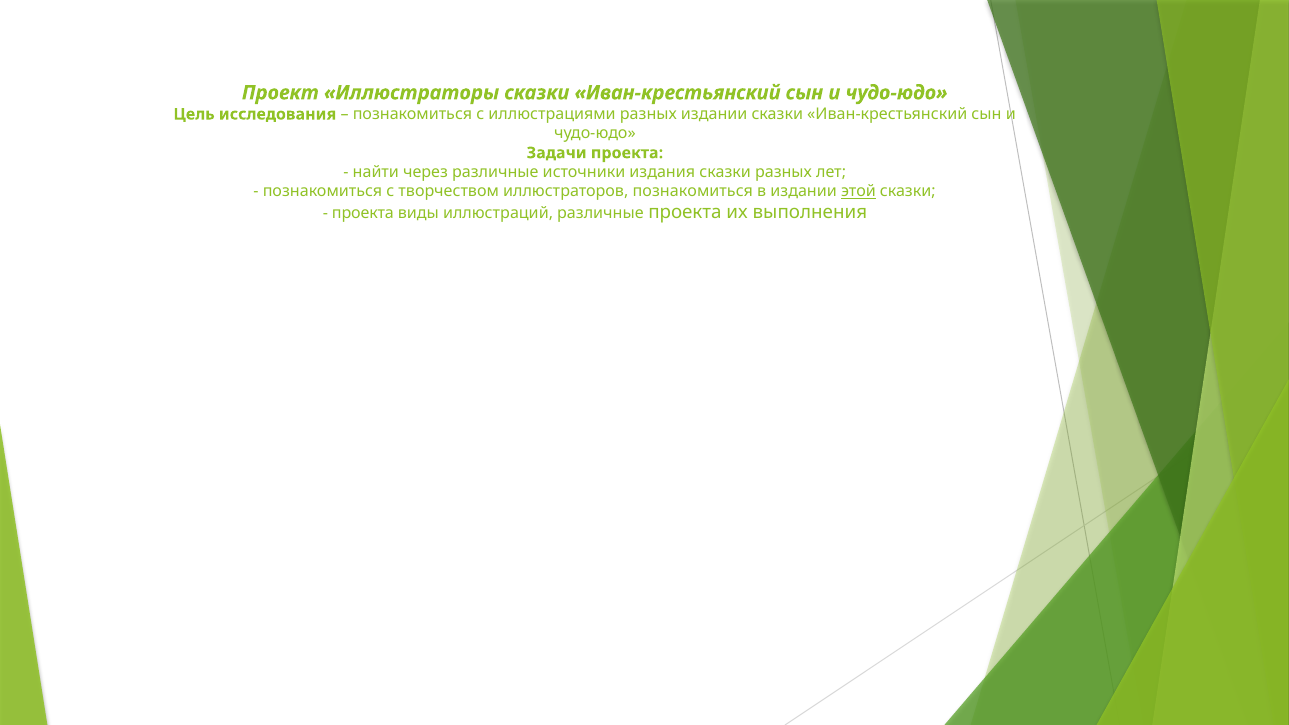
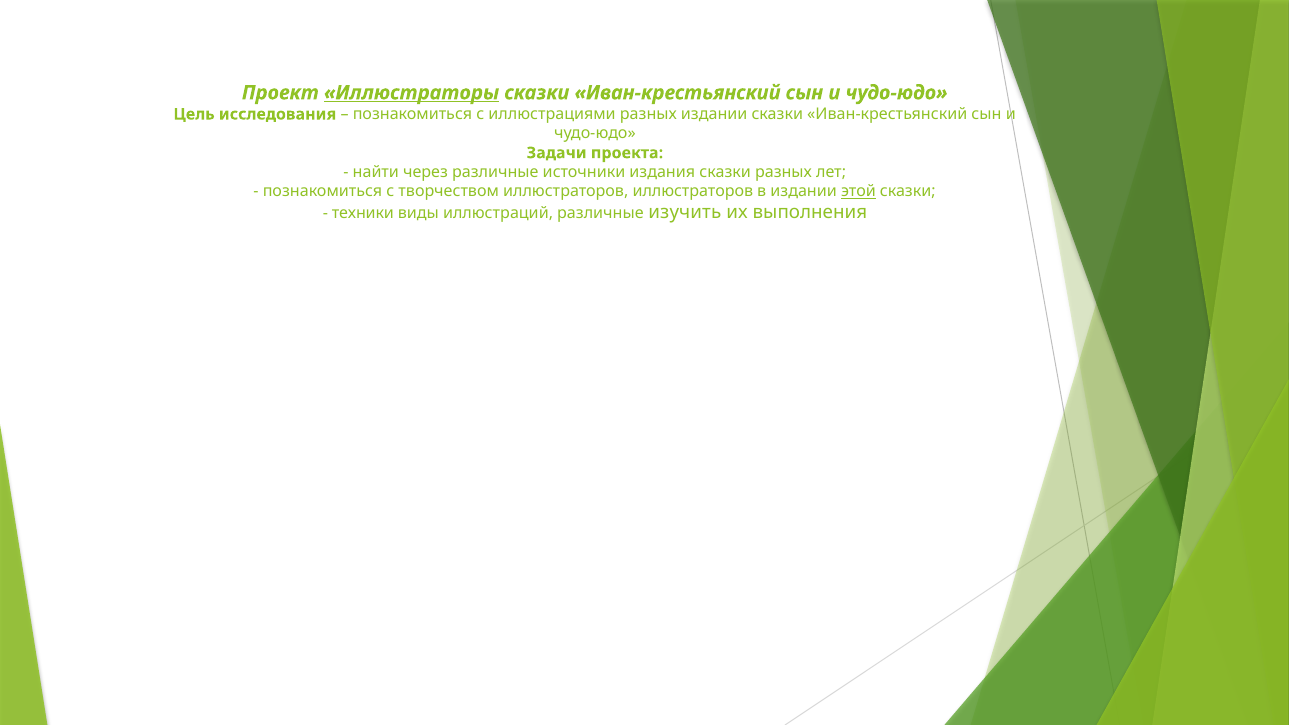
Иллюстраторы underline: none -> present (412, 93)
иллюстраторов познакомиться: познакомиться -> иллюстраторов (693, 192)
проекта: проекта -> техники (363, 214)
различные проекта: проекта -> изучить (685, 213)
